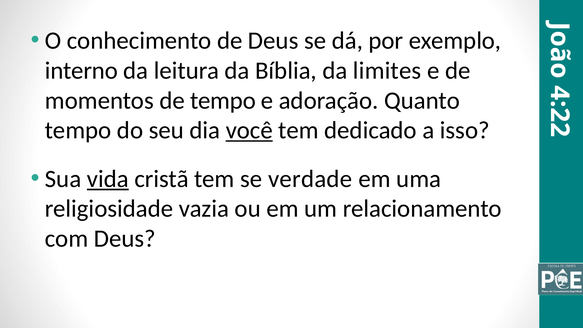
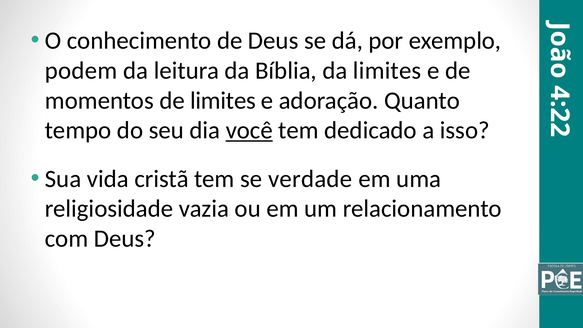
interno: interno -> podem (81, 71)
de tempo: tempo -> limites (223, 100)
vida underline: present -> none (108, 179)
